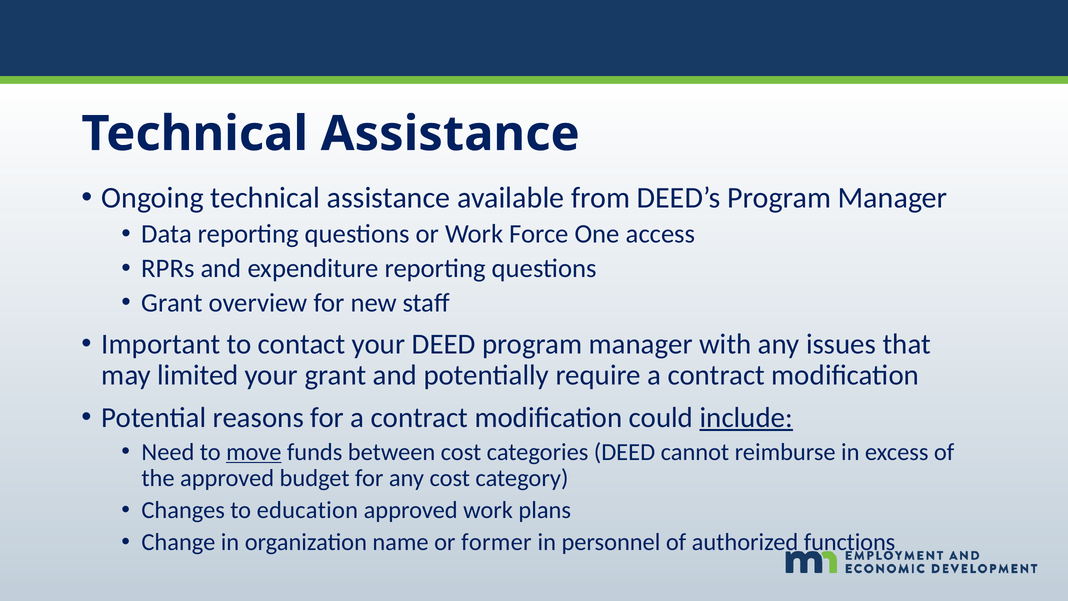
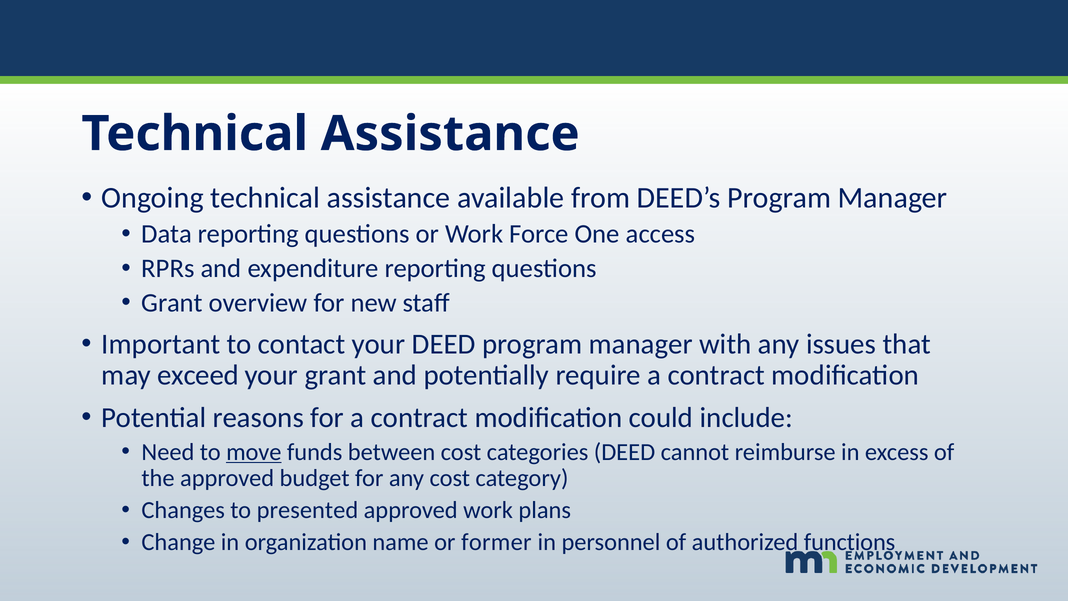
limited: limited -> exceed (198, 375)
include underline: present -> none (746, 417)
education: education -> presented (307, 510)
